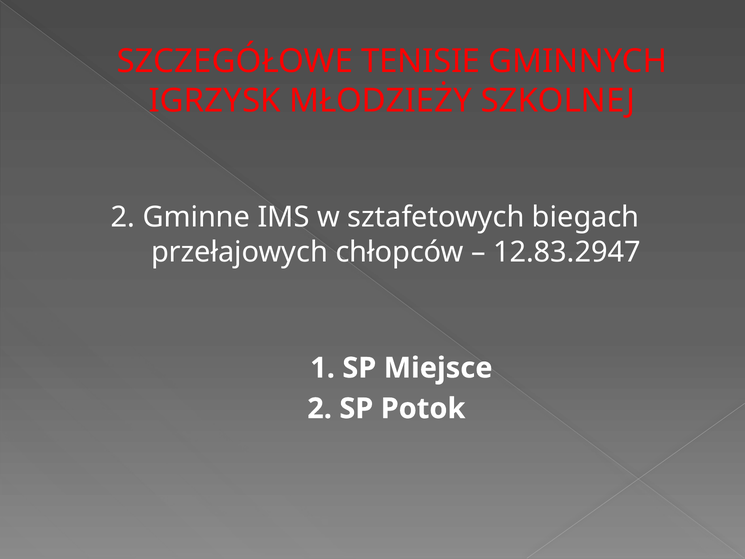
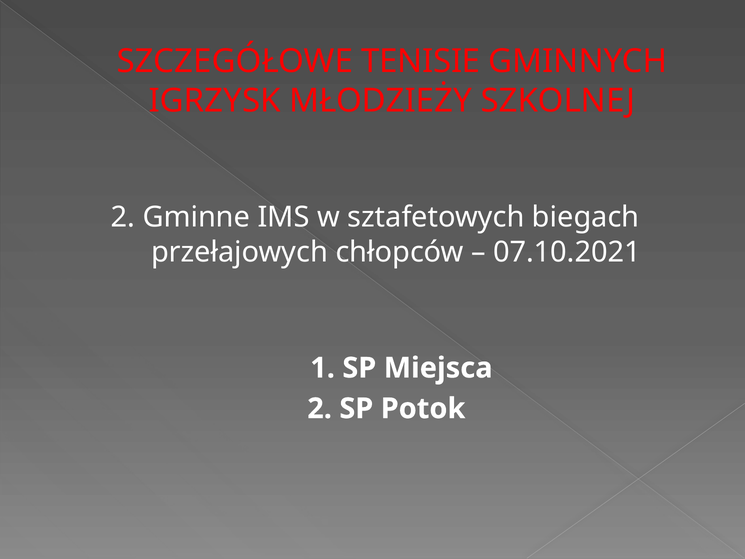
12.83.2947: 12.83.2947 -> 07.10.2021 (567, 252)
Miejsce: Miejsce -> Miejsca (438, 368)
